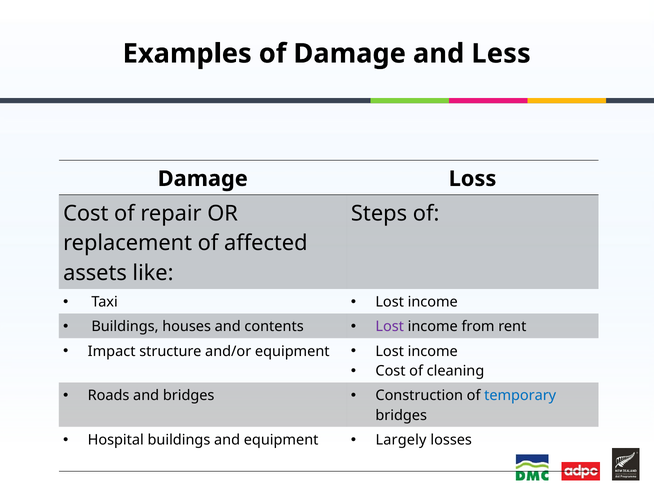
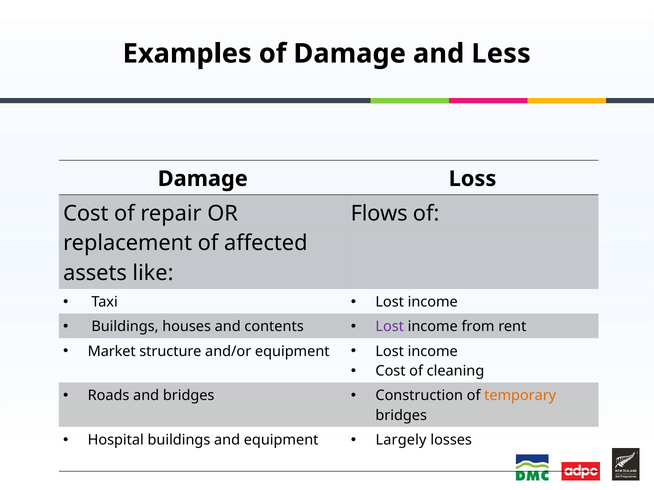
Steps: Steps -> Flows (379, 214)
Impact: Impact -> Market (112, 352)
temporary colour: blue -> orange (520, 396)
